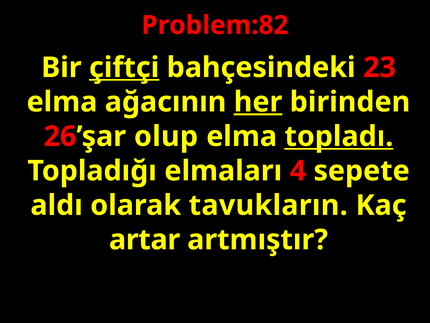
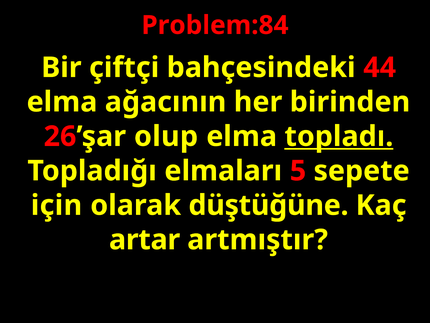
Problem:82: Problem:82 -> Problem:84 (215, 25)
çiftçi underline: present -> none (124, 67)
23: 23 -> 44 (380, 67)
her underline: present -> none (258, 102)
4: 4 -> 5 (298, 171)
aldı: aldı -> için (56, 205)
tavukların: tavukların -> düştüğüne (269, 205)
